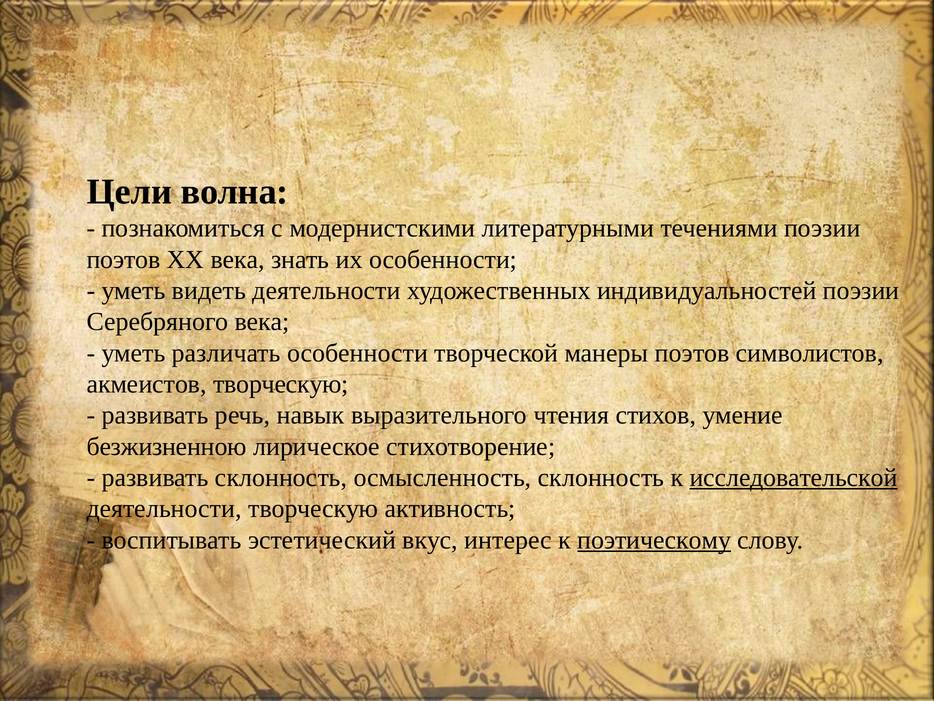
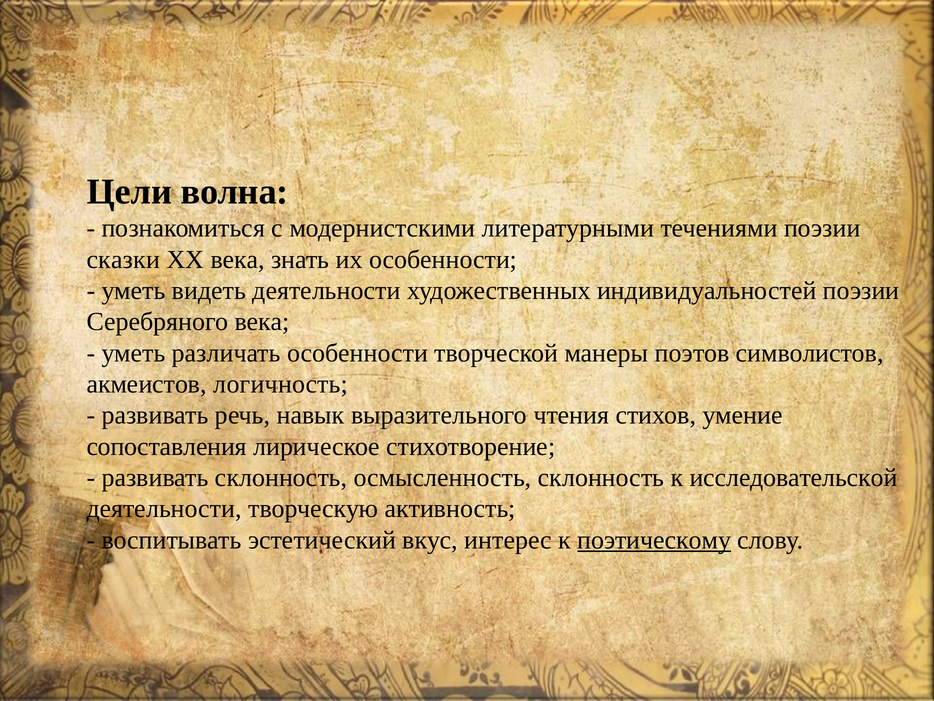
поэтов: поэтов -> сказки (123, 259)
акмеистов творческую: творческую -> логичность (281, 384)
безжизненною: безжизненною -> сопоставления (167, 446)
исследовательской underline: present -> none (794, 477)
